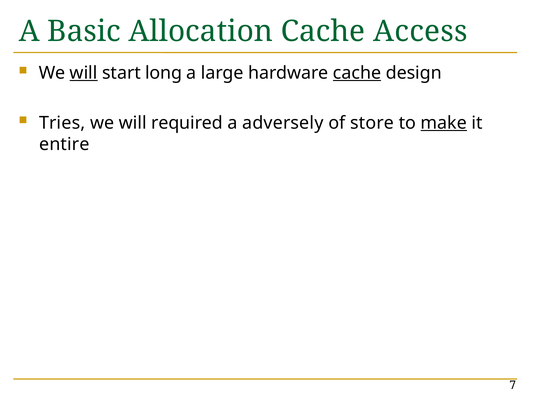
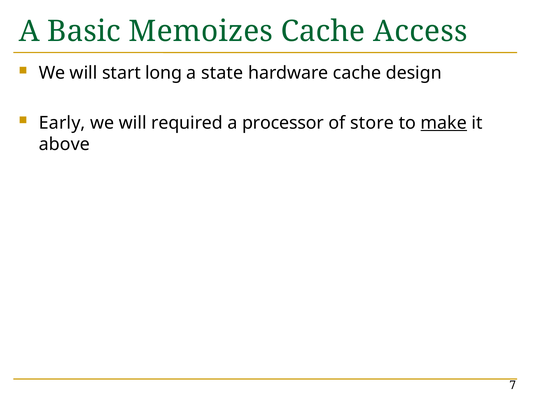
Allocation: Allocation -> Memoizes (201, 31)
will underline: present -> none (84, 73)
large: large -> state (222, 73)
cache underline: present -> none (357, 73)
Tries: Tries -> Early (62, 123)
adversely: adversely -> processor (283, 123)
entire: entire -> above (64, 144)
